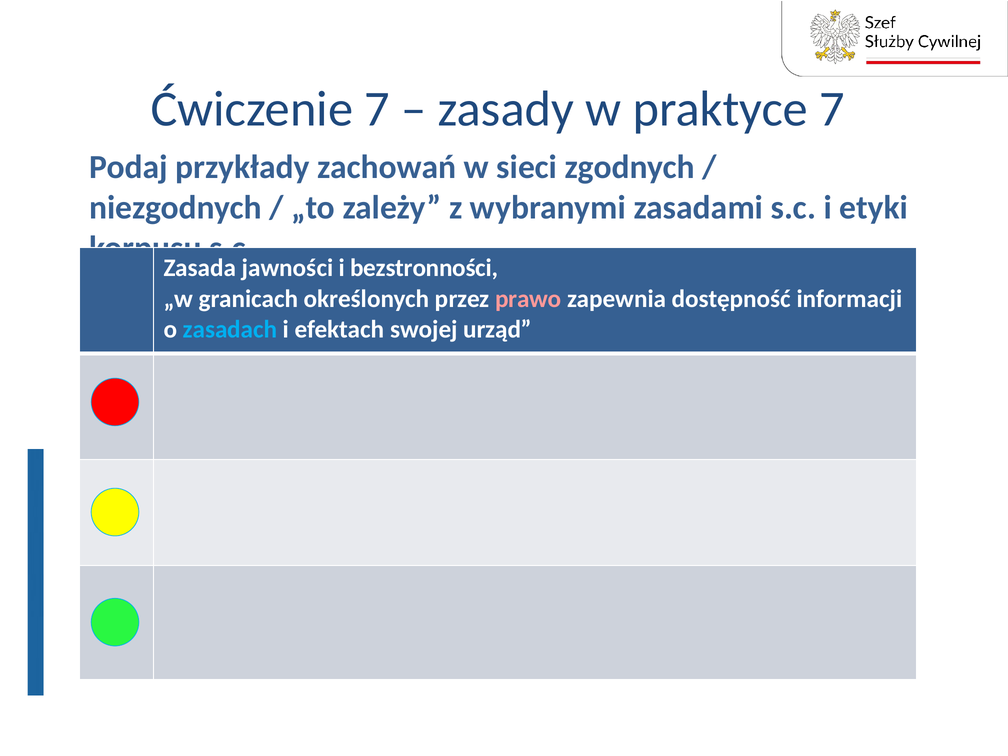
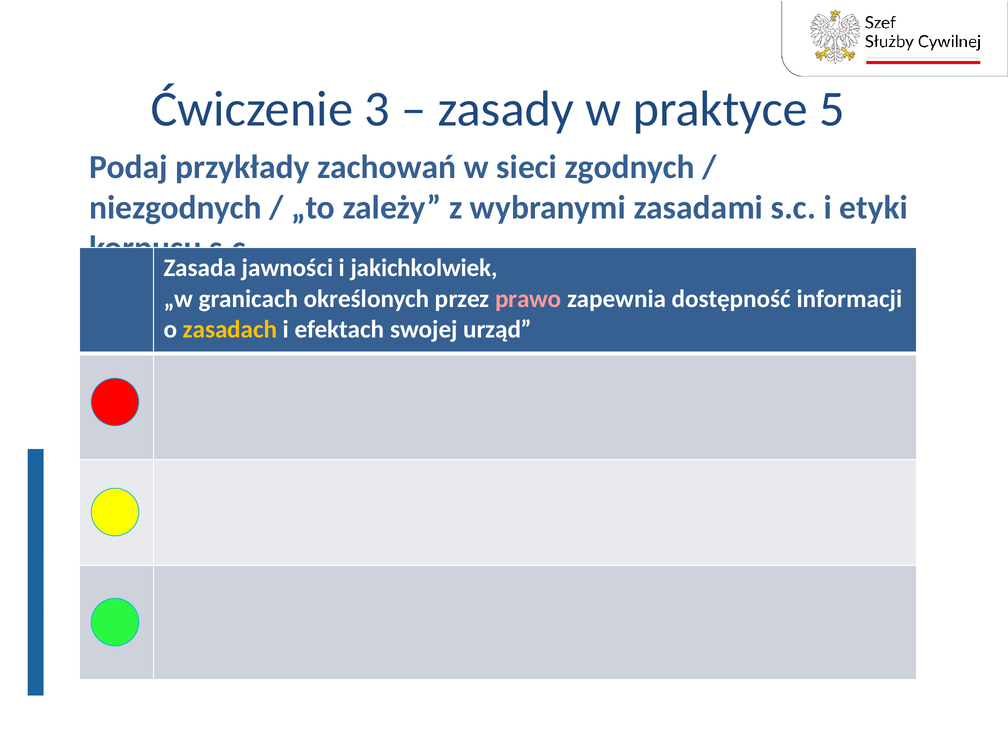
Ćwiczenie 7: 7 -> 3 (377, 109)
praktyce 7: 7 -> 5 (832, 109)
bezstronności: bezstronności -> jakichkolwiek (424, 268)
zasadach colour: light blue -> yellow (230, 330)
